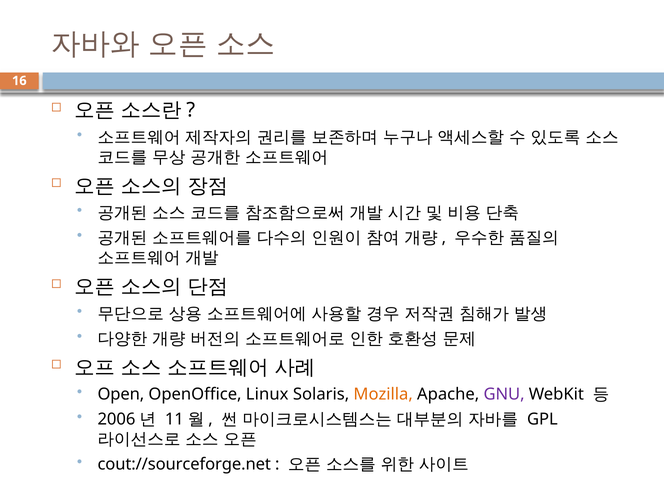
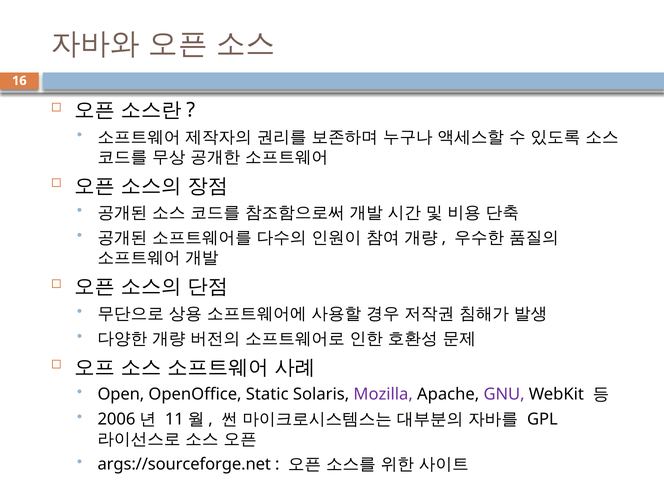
Linux: Linux -> Static (267, 394)
Mozilla colour: orange -> purple (383, 394)
cout://sourceforge.net: cout://sourceforge.net -> args://sourceforge.net (184, 464)
